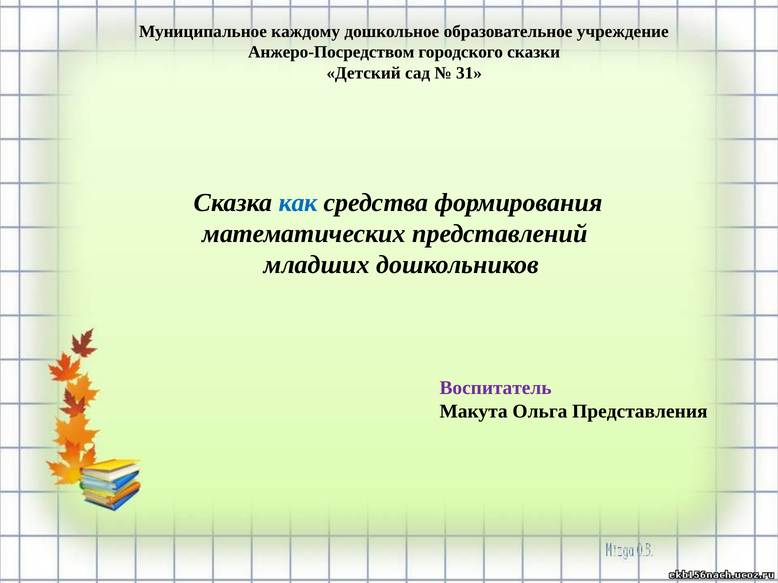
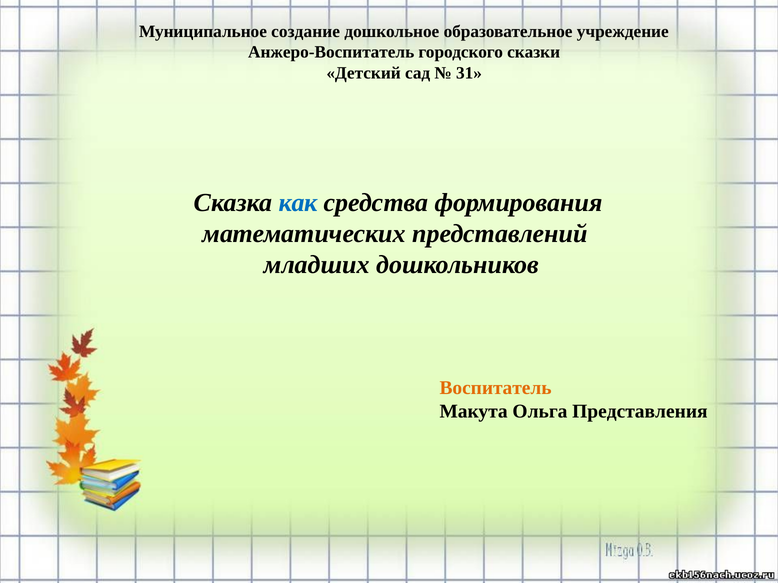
каждому: каждому -> создание (306, 31)
Анжеро-Посредством: Анжеро-Посредством -> Анжеро-Воспитатель (331, 52)
Воспитатель colour: purple -> orange (496, 388)
